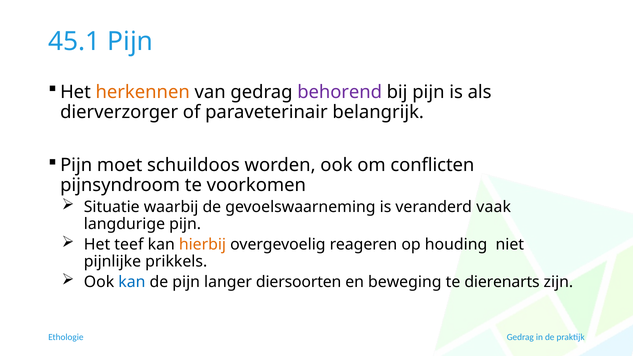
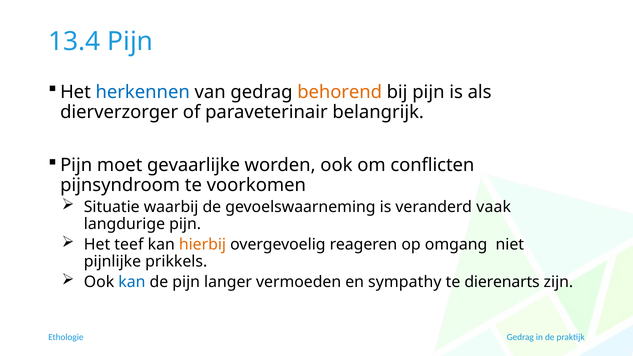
45.1: 45.1 -> 13.4 (74, 41)
herkennen colour: orange -> blue (143, 92)
behorend colour: purple -> orange (340, 92)
schuildoos: schuildoos -> gevaarlijke (194, 165)
houding: houding -> omgang (456, 244)
diersoorten: diersoorten -> vermoeden (299, 282)
beweging: beweging -> sympathy (405, 282)
